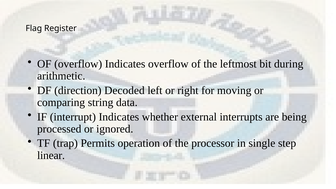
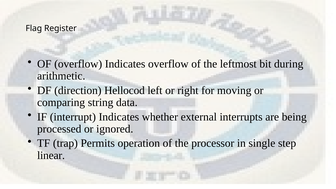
Decoded: Decoded -> Hellocod (125, 90)
